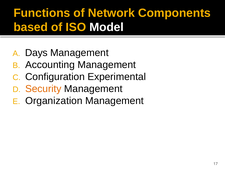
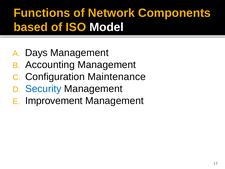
Experimental: Experimental -> Maintenance (117, 77)
Security colour: orange -> blue (43, 89)
Organization: Organization -> Improvement (54, 101)
